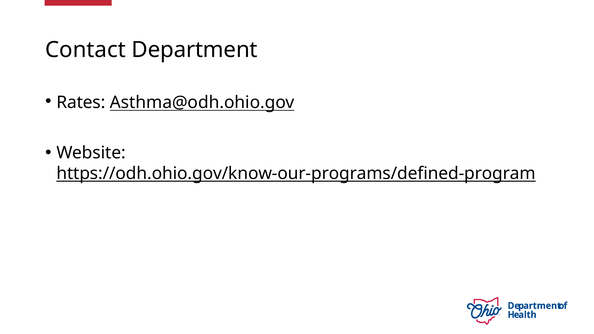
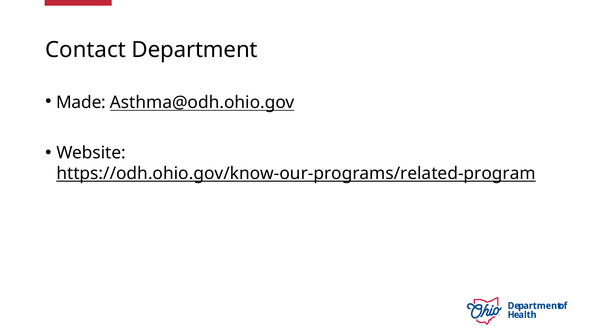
Rates: Rates -> Made (81, 102)
https://odh.ohio.gov/know-our-programs/defined-program: https://odh.ohio.gov/know-our-programs/defined-program -> https://odh.ohio.gov/know-our-programs/related-program (296, 173)
